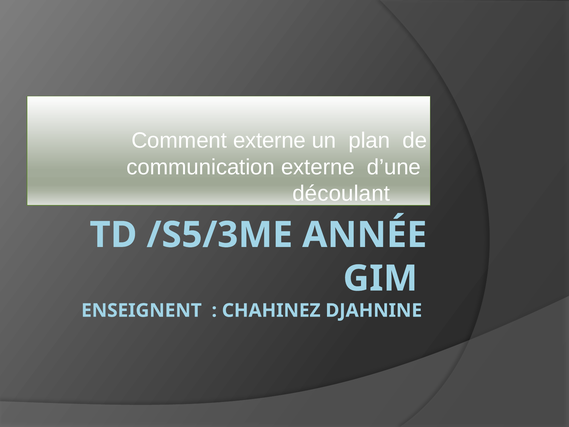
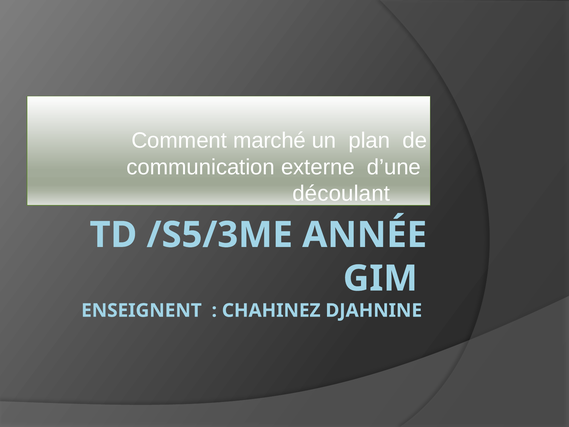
Comment externe: externe -> marché (270, 140)
